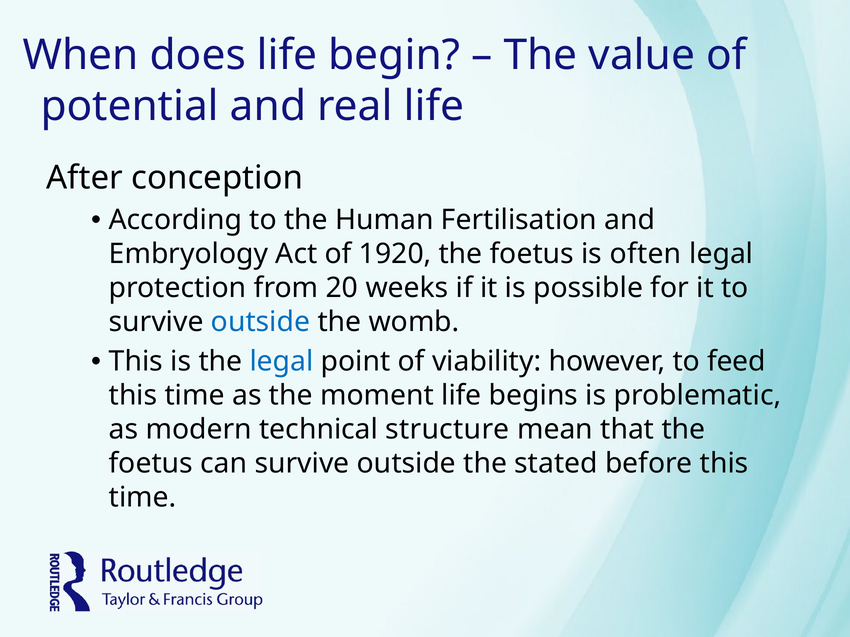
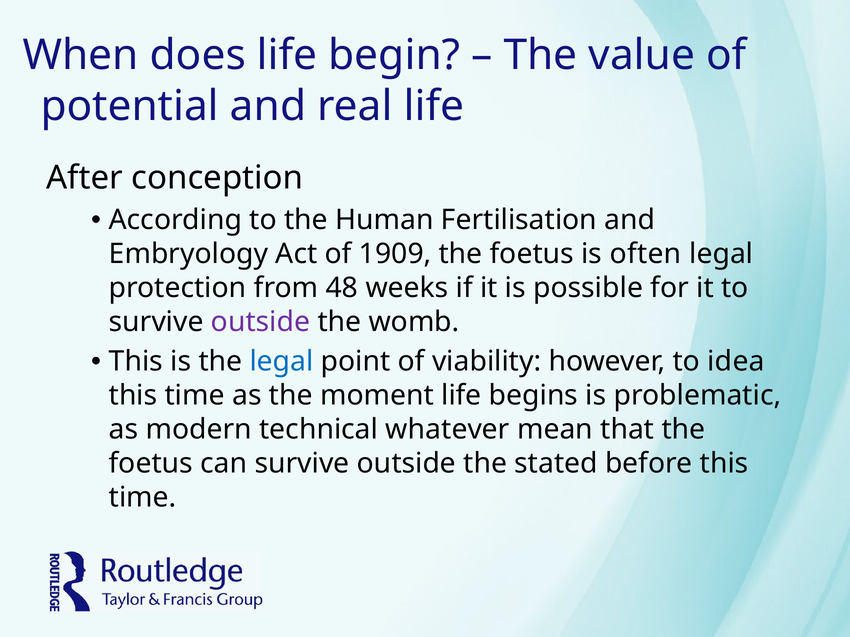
1920: 1920 -> 1909 (395, 254)
20: 20 -> 48 (342, 288)
outside colour: blue -> purple (261, 322)
feed: feed -> idea (736, 362)
structure: structure -> whatever (448, 430)
